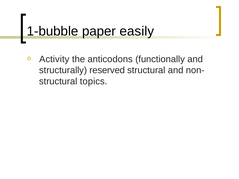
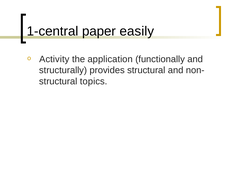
1-bubble: 1-bubble -> 1-central (53, 31)
anticodons: anticodons -> application (110, 59)
reserved: reserved -> provides (107, 70)
